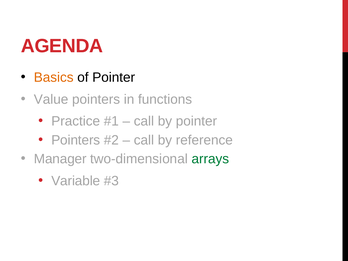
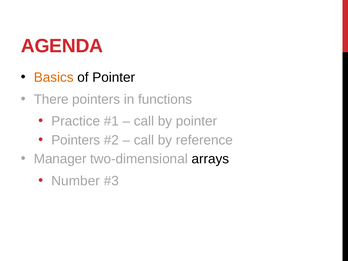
Value: Value -> There (51, 99)
arrays colour: green -> black (210, 159)
Variable: Variable -> Number (76, 181)
